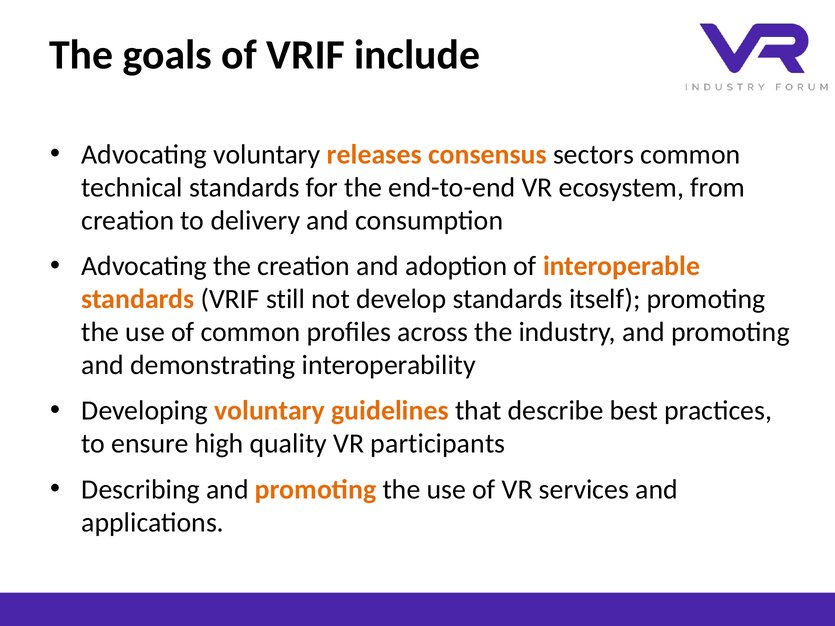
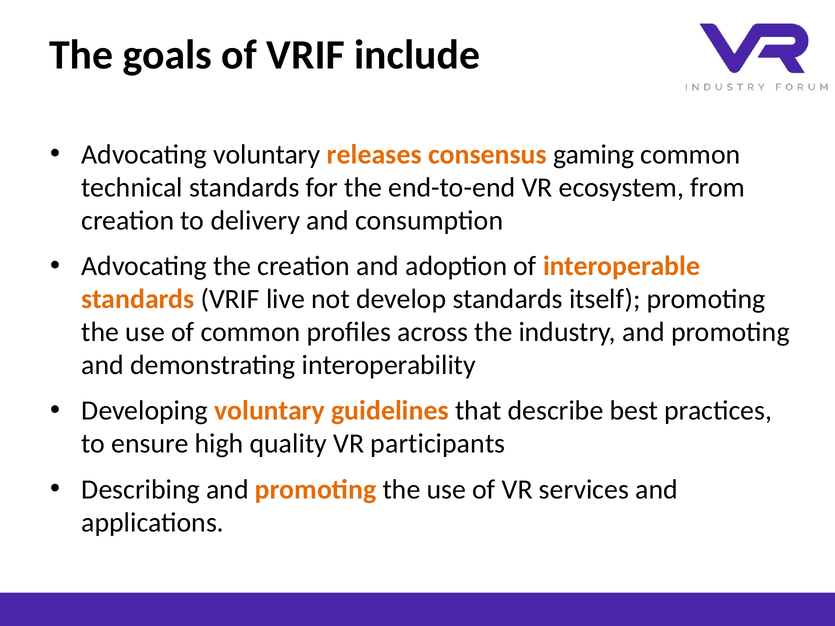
sectors: sectors -> gaming (594, 155)
still: still -> live (286, 299)
